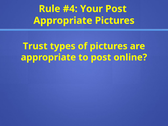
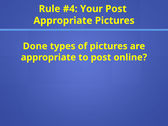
Trust: Trust -> Done (35, 46)
